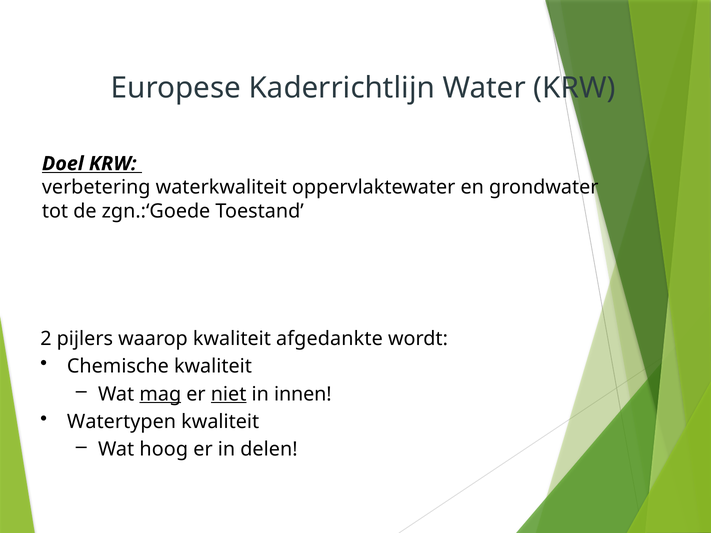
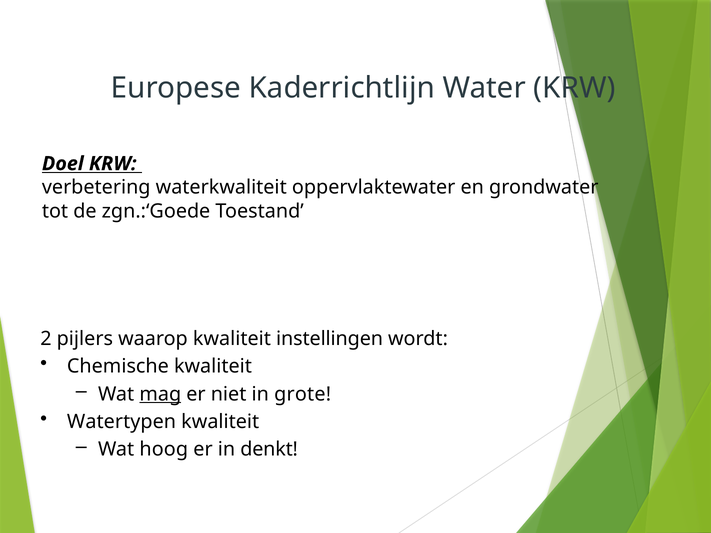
afgedankte: afgedankte -> instellingen (330, 339)
niet underline: present -> none (229, 394)
innen: innen -> grote (303, 394)
delen: delen -> denkt (269, 450)
